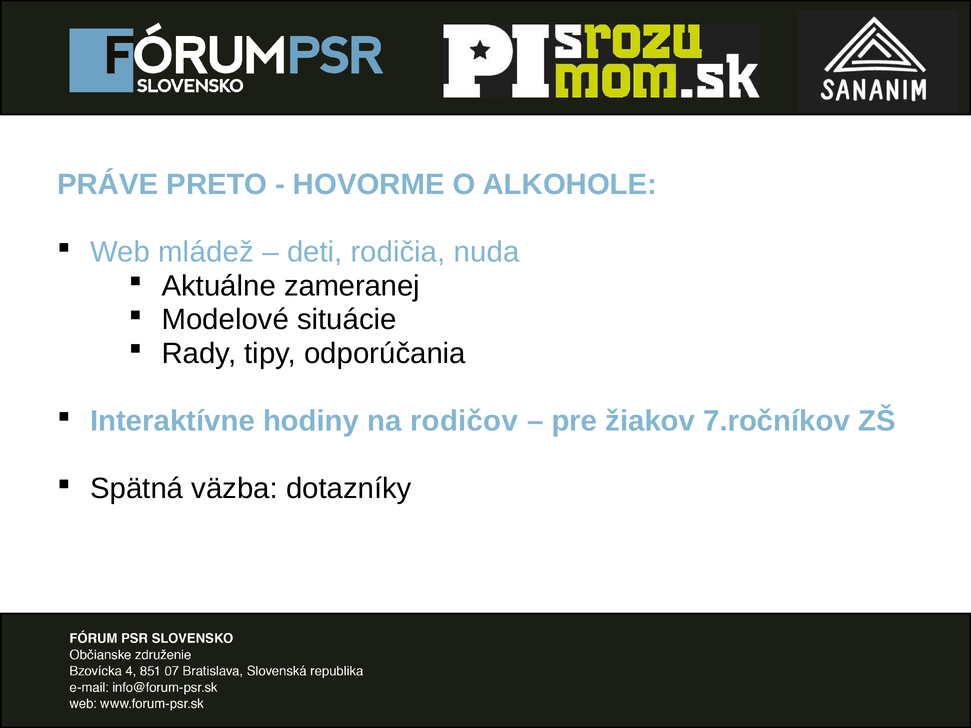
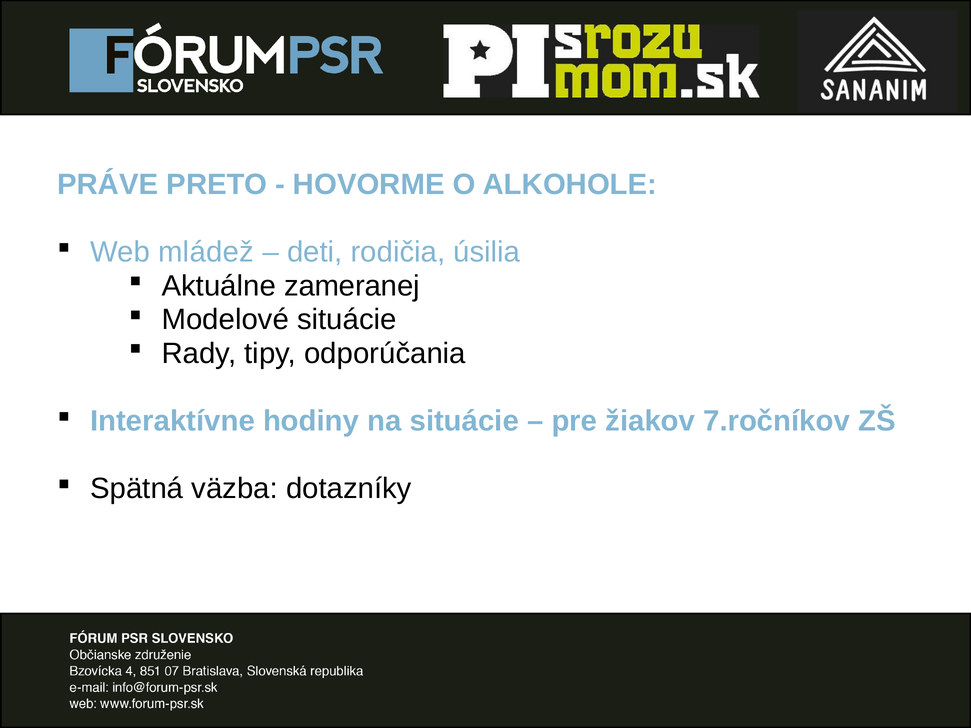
nuda: nuda -> úsilia (487, 252)
na rodičov: rodičov -> situácie (464, 421)
